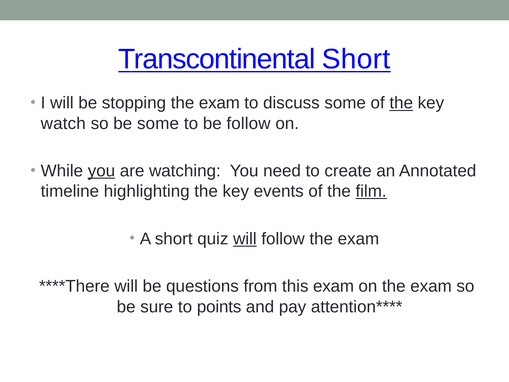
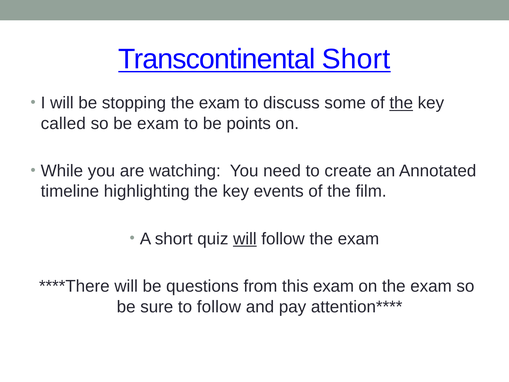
watch: watch -> called (63, 123)
be some: some -> exam (158, 123)
be follow: follow -> points (249, 123)
you underline: present -> none (101, 171)
film underline: present -> none (371, 191)
to points: points -> follow (219, 307)
